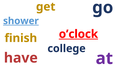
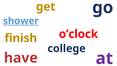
o’clock underline: present -> none (78, 34)
